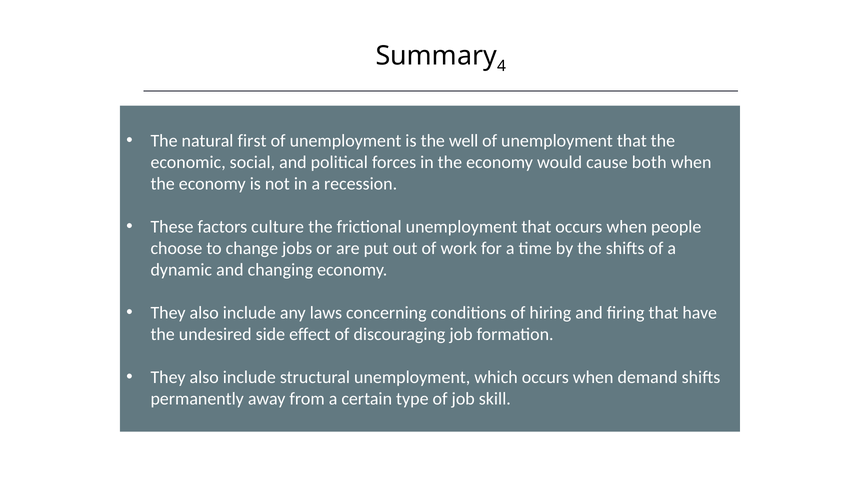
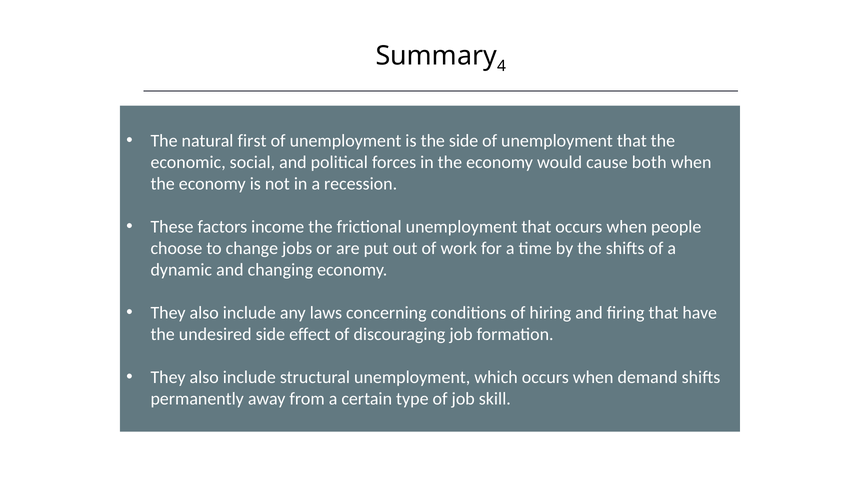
the well: well -> side (464, 141)
culture: culture -> income (278, 227)
